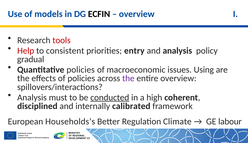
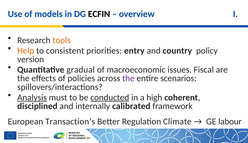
tools colour: red -> orange (62, 40)
Help colour: red -> orange (26, 51)
and analysis: analysis -> country (177, 51)
gradual: gradual -> version (31, 59)
Quantitative policies: policies -> gradual (81, 70)
Using: Using -> Fiscal (204, 70)
entire overview: overview -> scenarios (178, 78)
Analysis underline: none -> present (32, 97)
Households’s: Households’s -> Transaction’s (70, 121)
